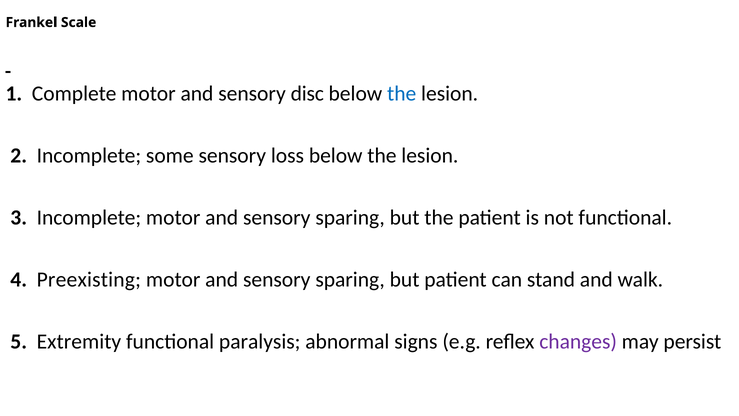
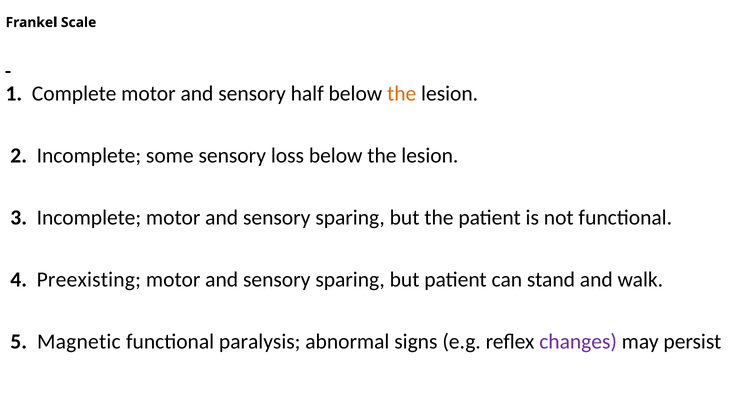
disc: disc -> half (307, 94)
the colour: blue -> orange (402, 94)
Extremity: Extremity -> Magnetic (79, 341)
